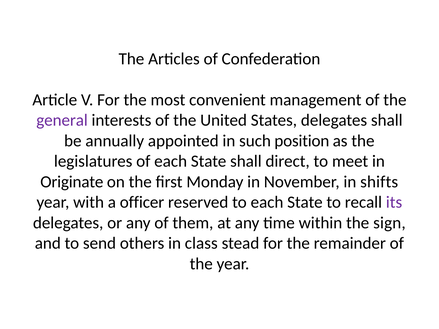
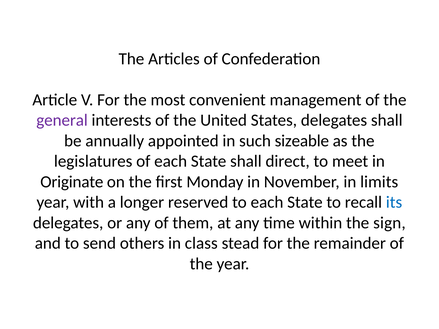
position: position -> sizeable (302, 141)
shifts: shifts -> limits (379, 182)
officer: officer -> longer (142, 202)
its colour: purple -> blue (394, 202)
